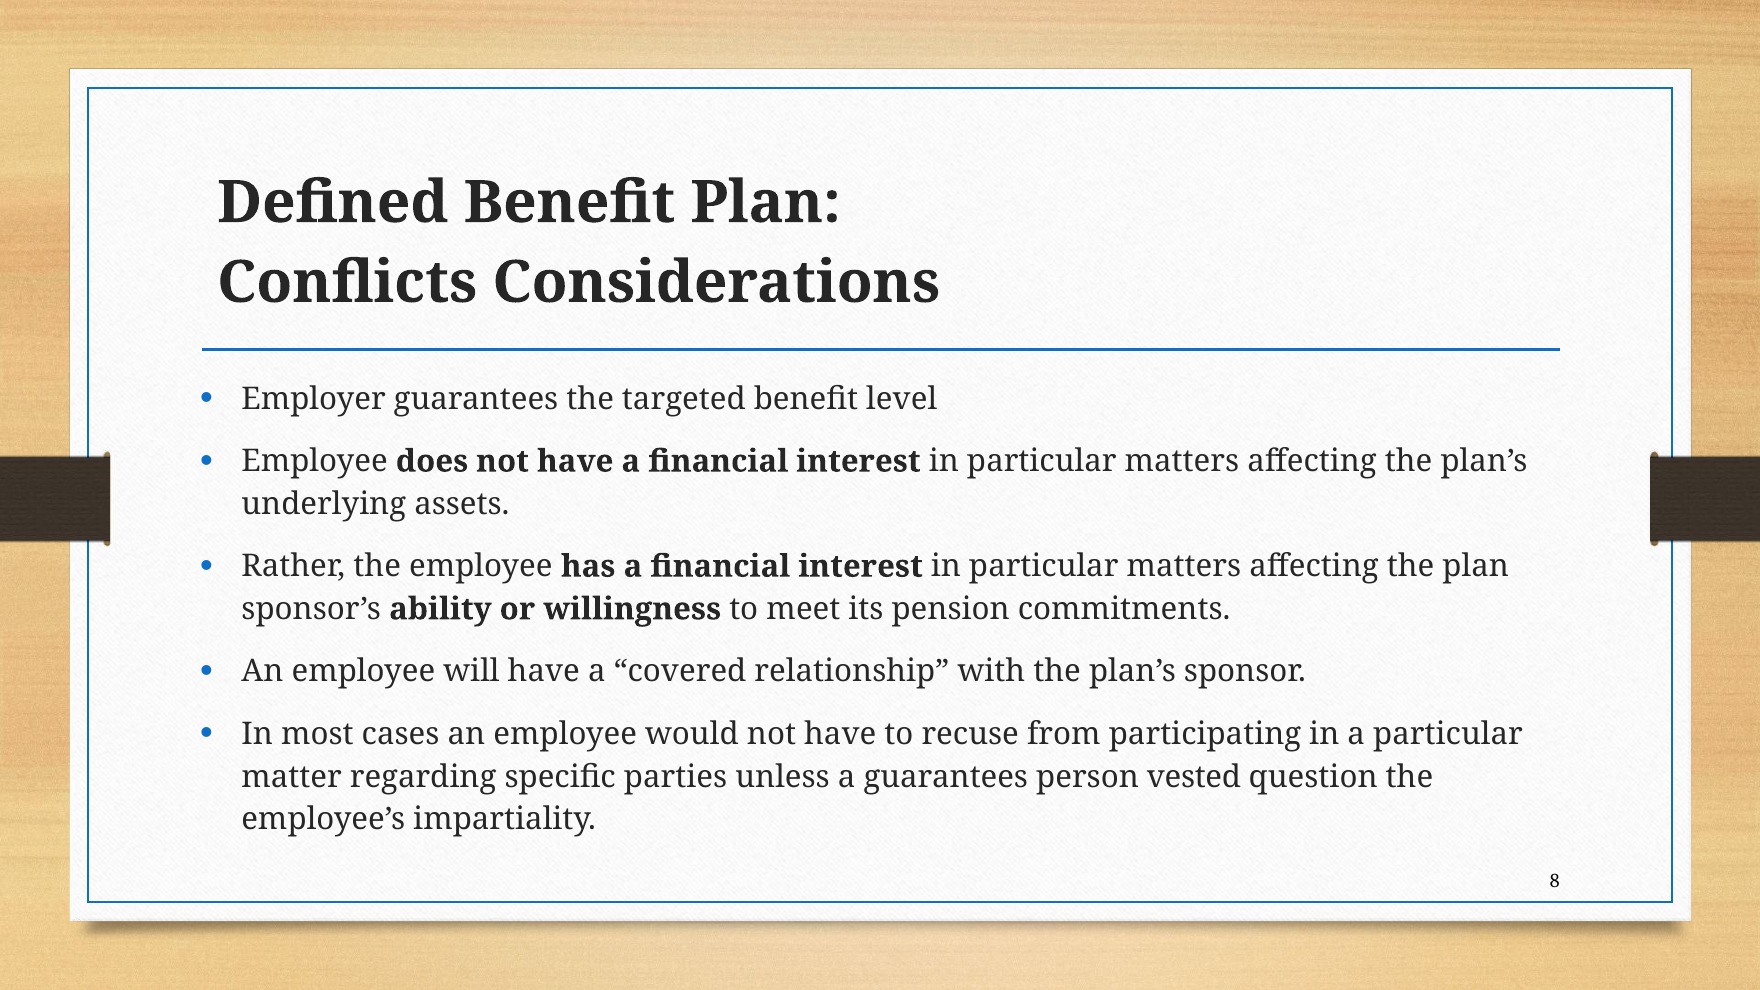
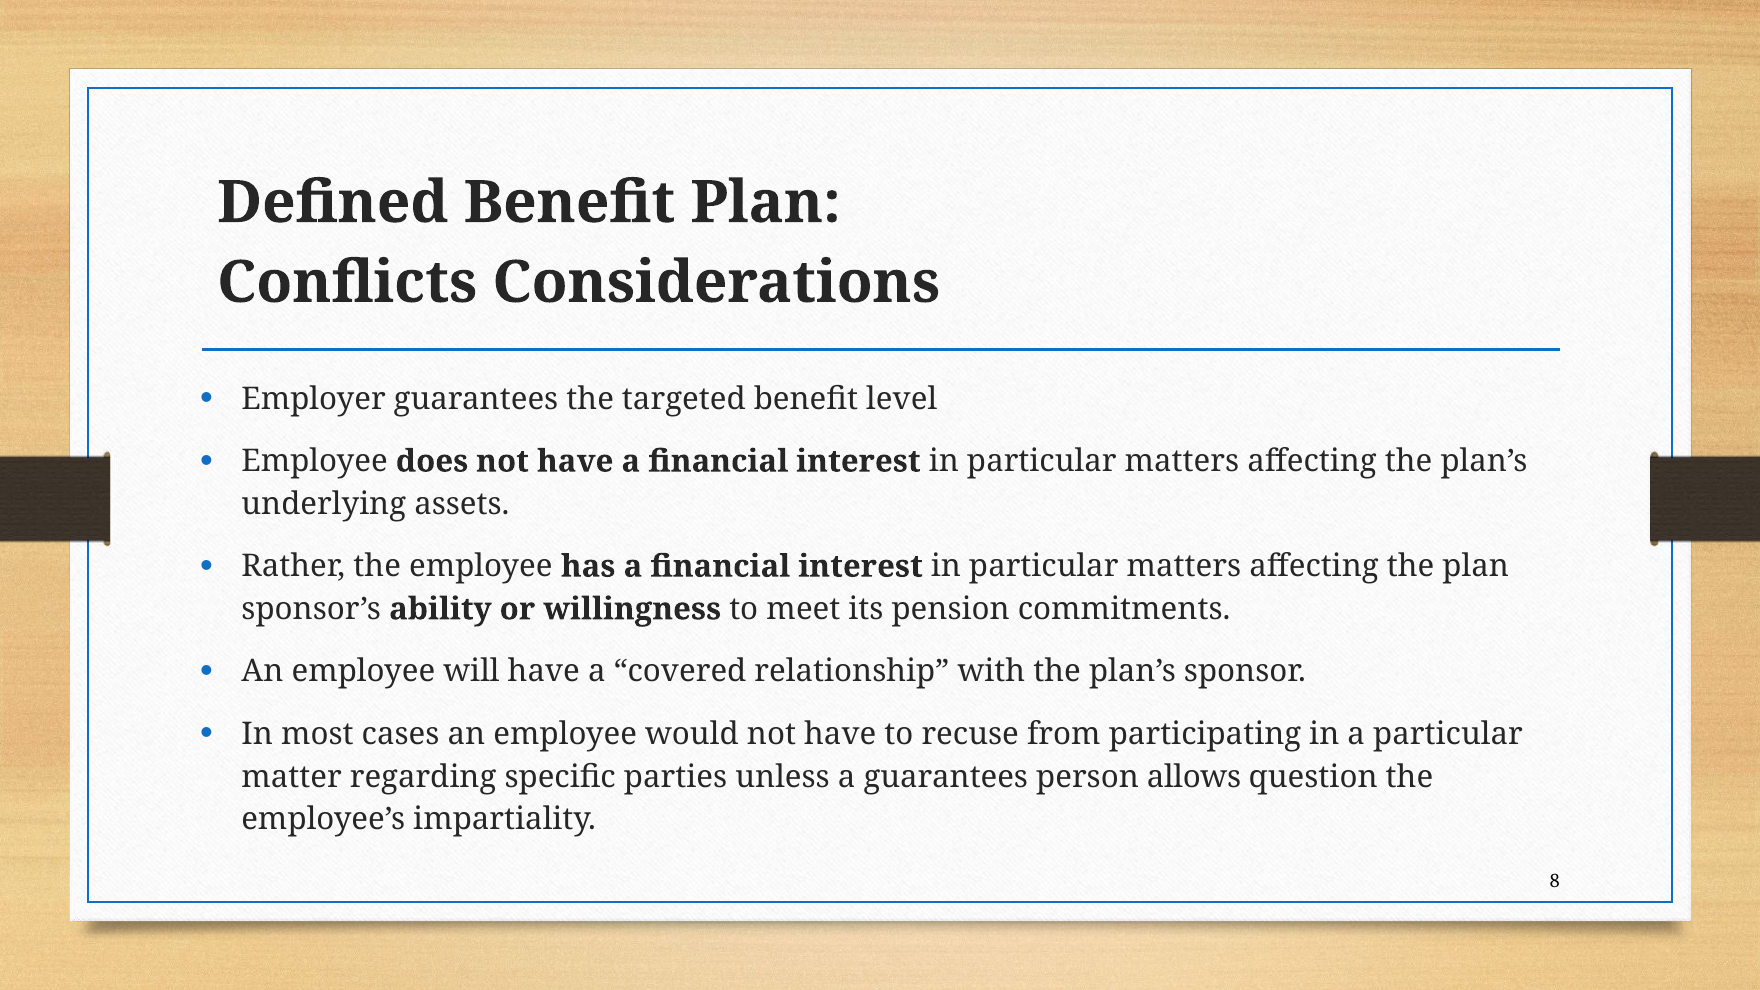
vested: vested -> allows (1194, 777)
